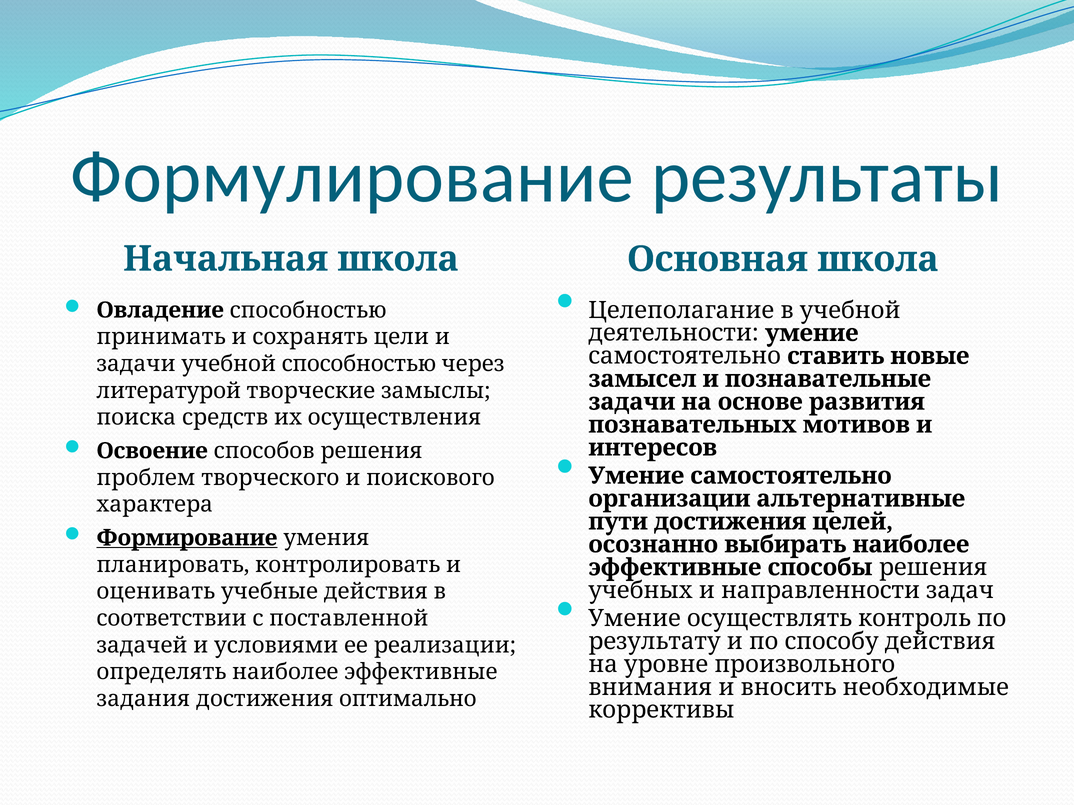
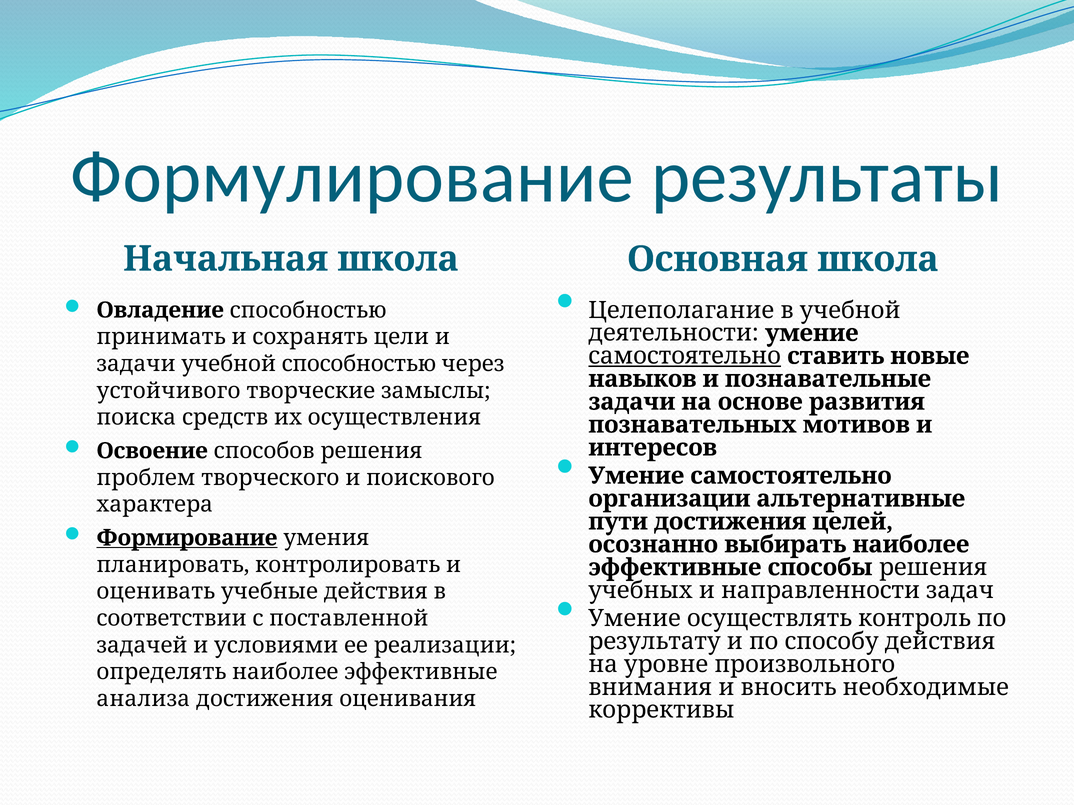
самостоятельно underline: none -> present (685, 356)
замысел: замысел -> навыков (642, 379)
литературой: литературой -> устойчивого (169, 391)
задания: задания -> анализа (143, 699)
оптимально: оптимально -> оценивания (408, 699)
